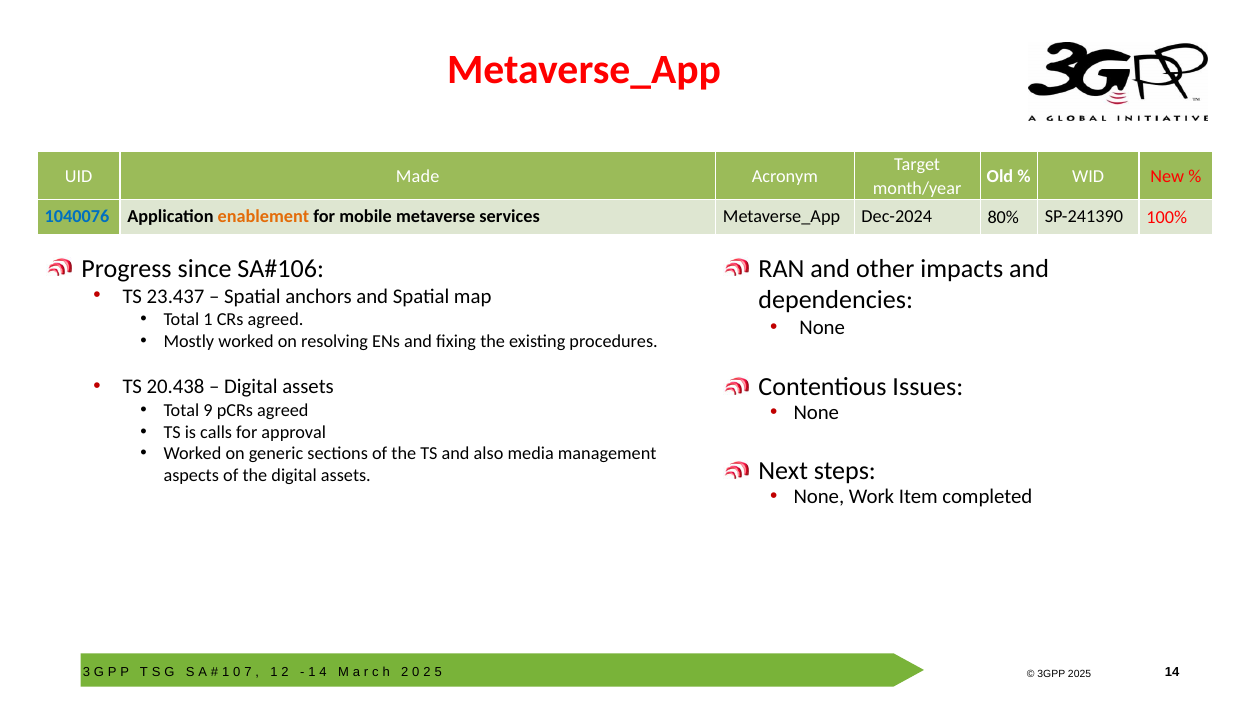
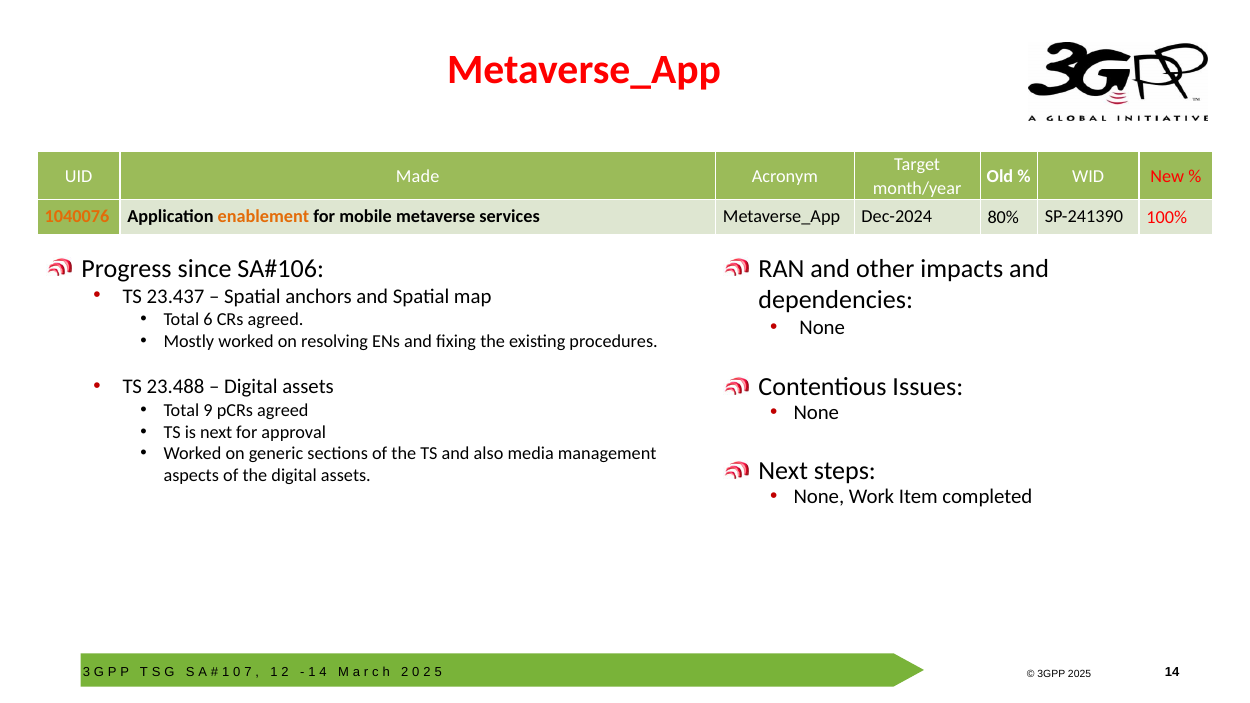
1040076 colour: blue -> orange (77, 217)
Total 1: 1 -> 6 (208, 320)
20.438: 20.438 -> 23.488 (176, 387)
is calls: calls -> next (216, 432)
